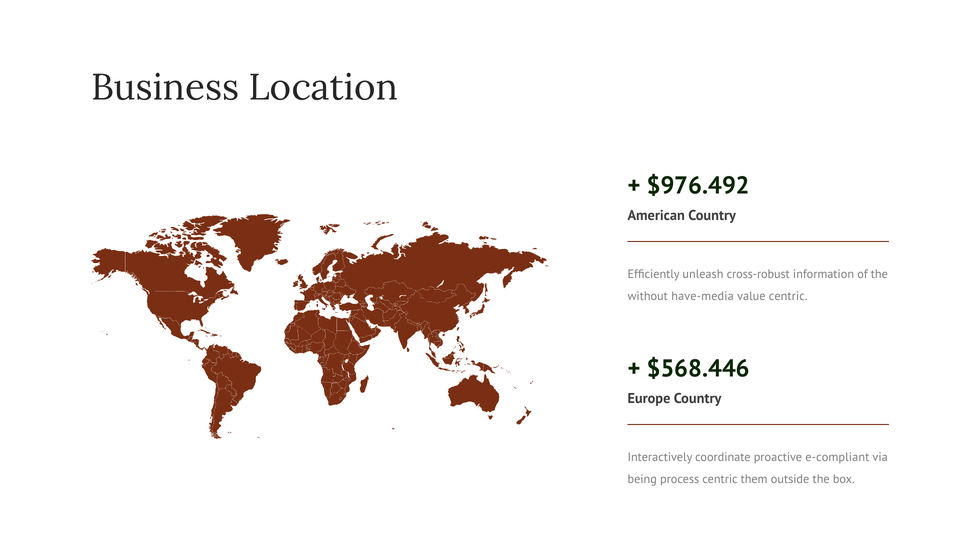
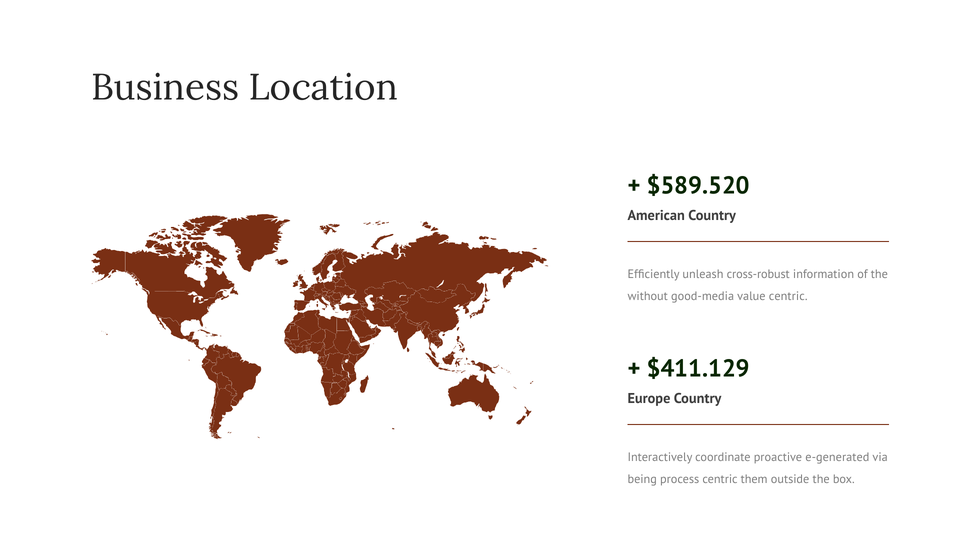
$976.492: $976.492 -> $589.520 (698, 186)
have-media: have-media -> good-media (703, 296)
$568.446: $568.446 -> $411.129 (698, 369)
e-compliant: e-compliant -> e-generated (837, 457)
